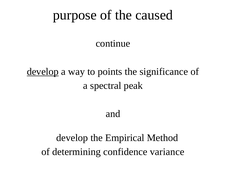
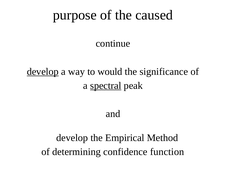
points: points -> would (110, 72)
spectral underline: none -> present (106, 86)
variance: variance -> function (167, 152)
